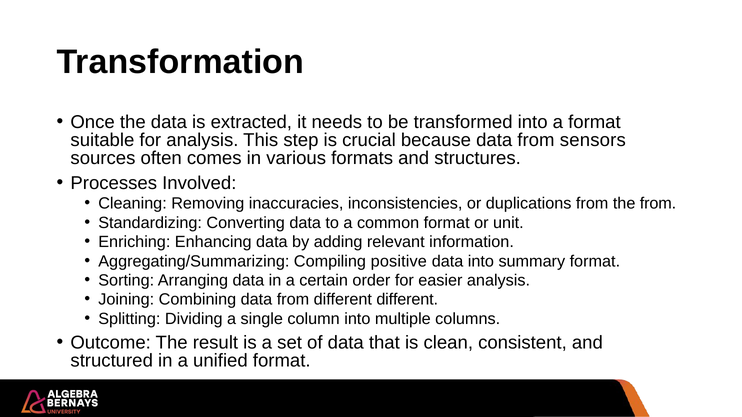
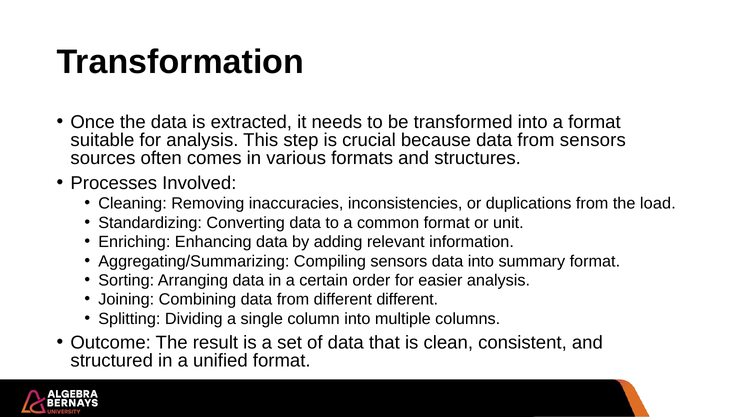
the from: from -> load (658, 204)
Compiling positive: positive -> sensors (399, 261)
